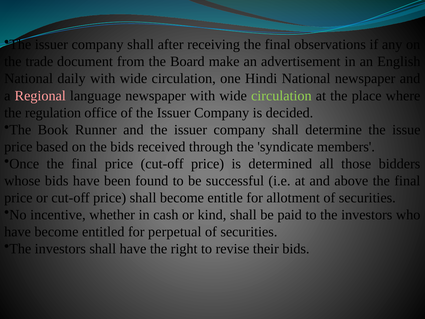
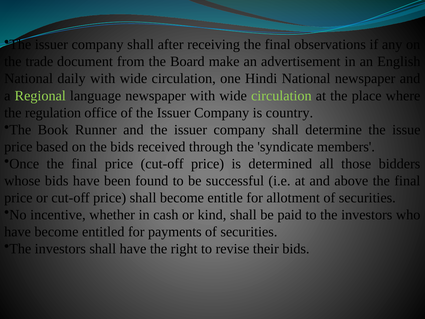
Regional colour: pink -> light green (40, 96)
decided: decided -> country (289, 113)
perpetual: perpetual -> payments (175, 232)
